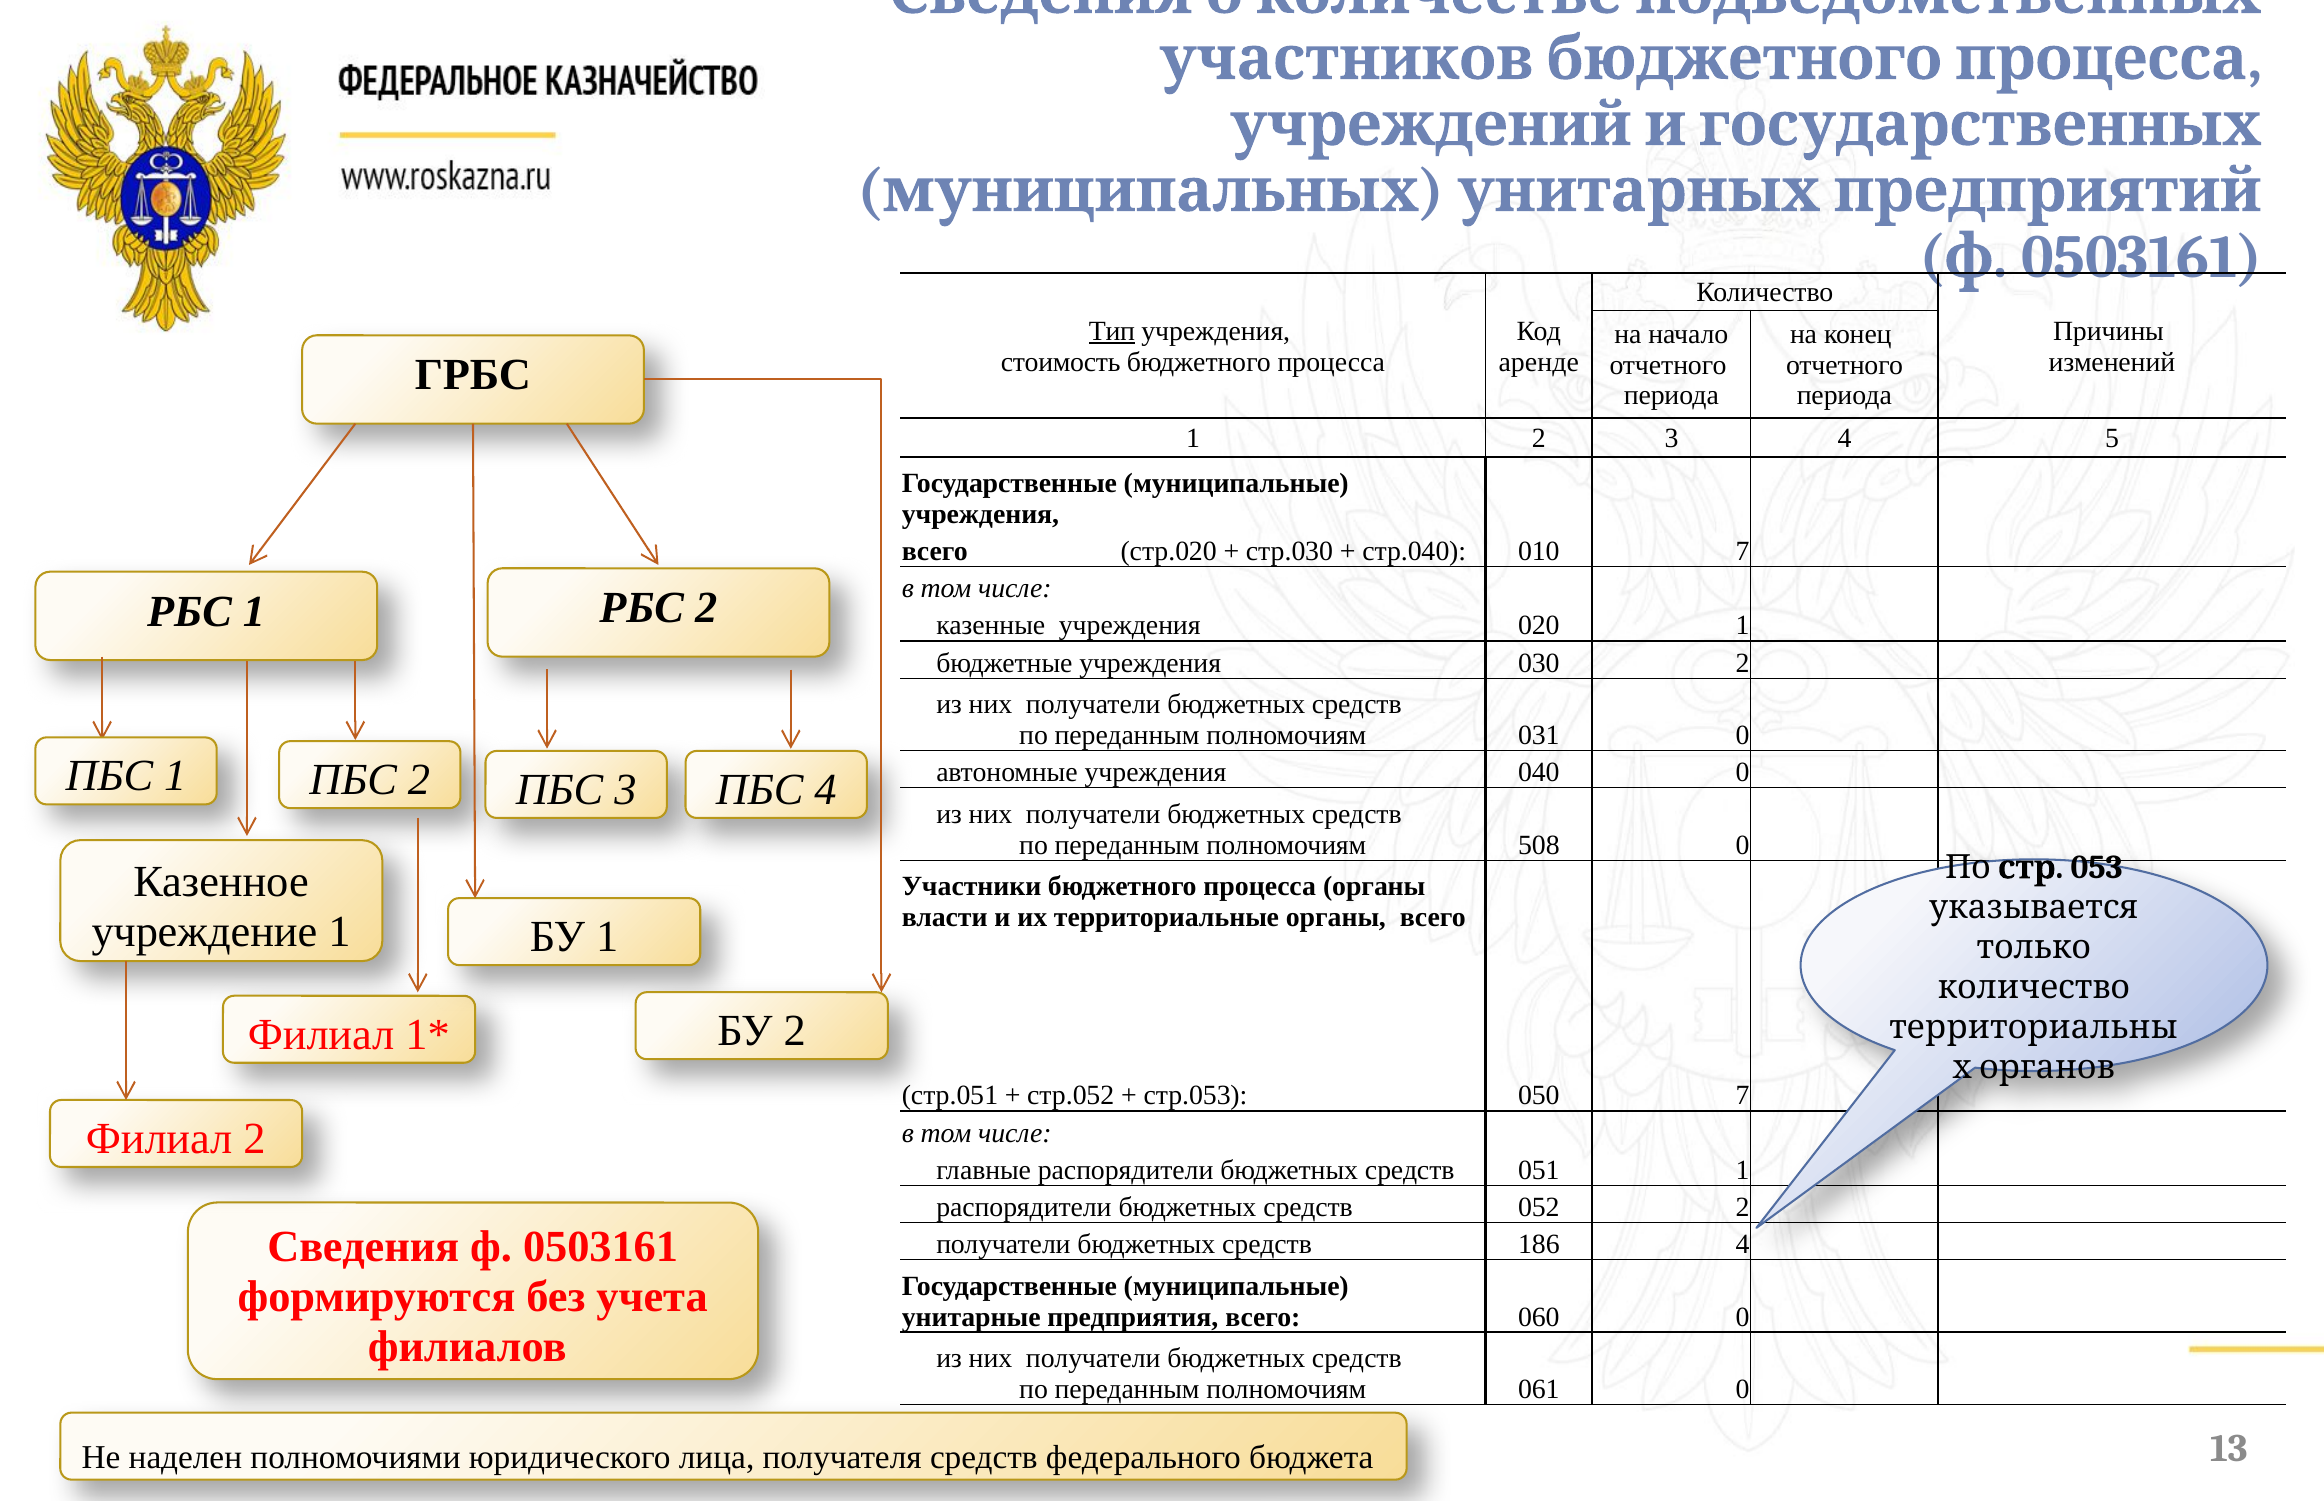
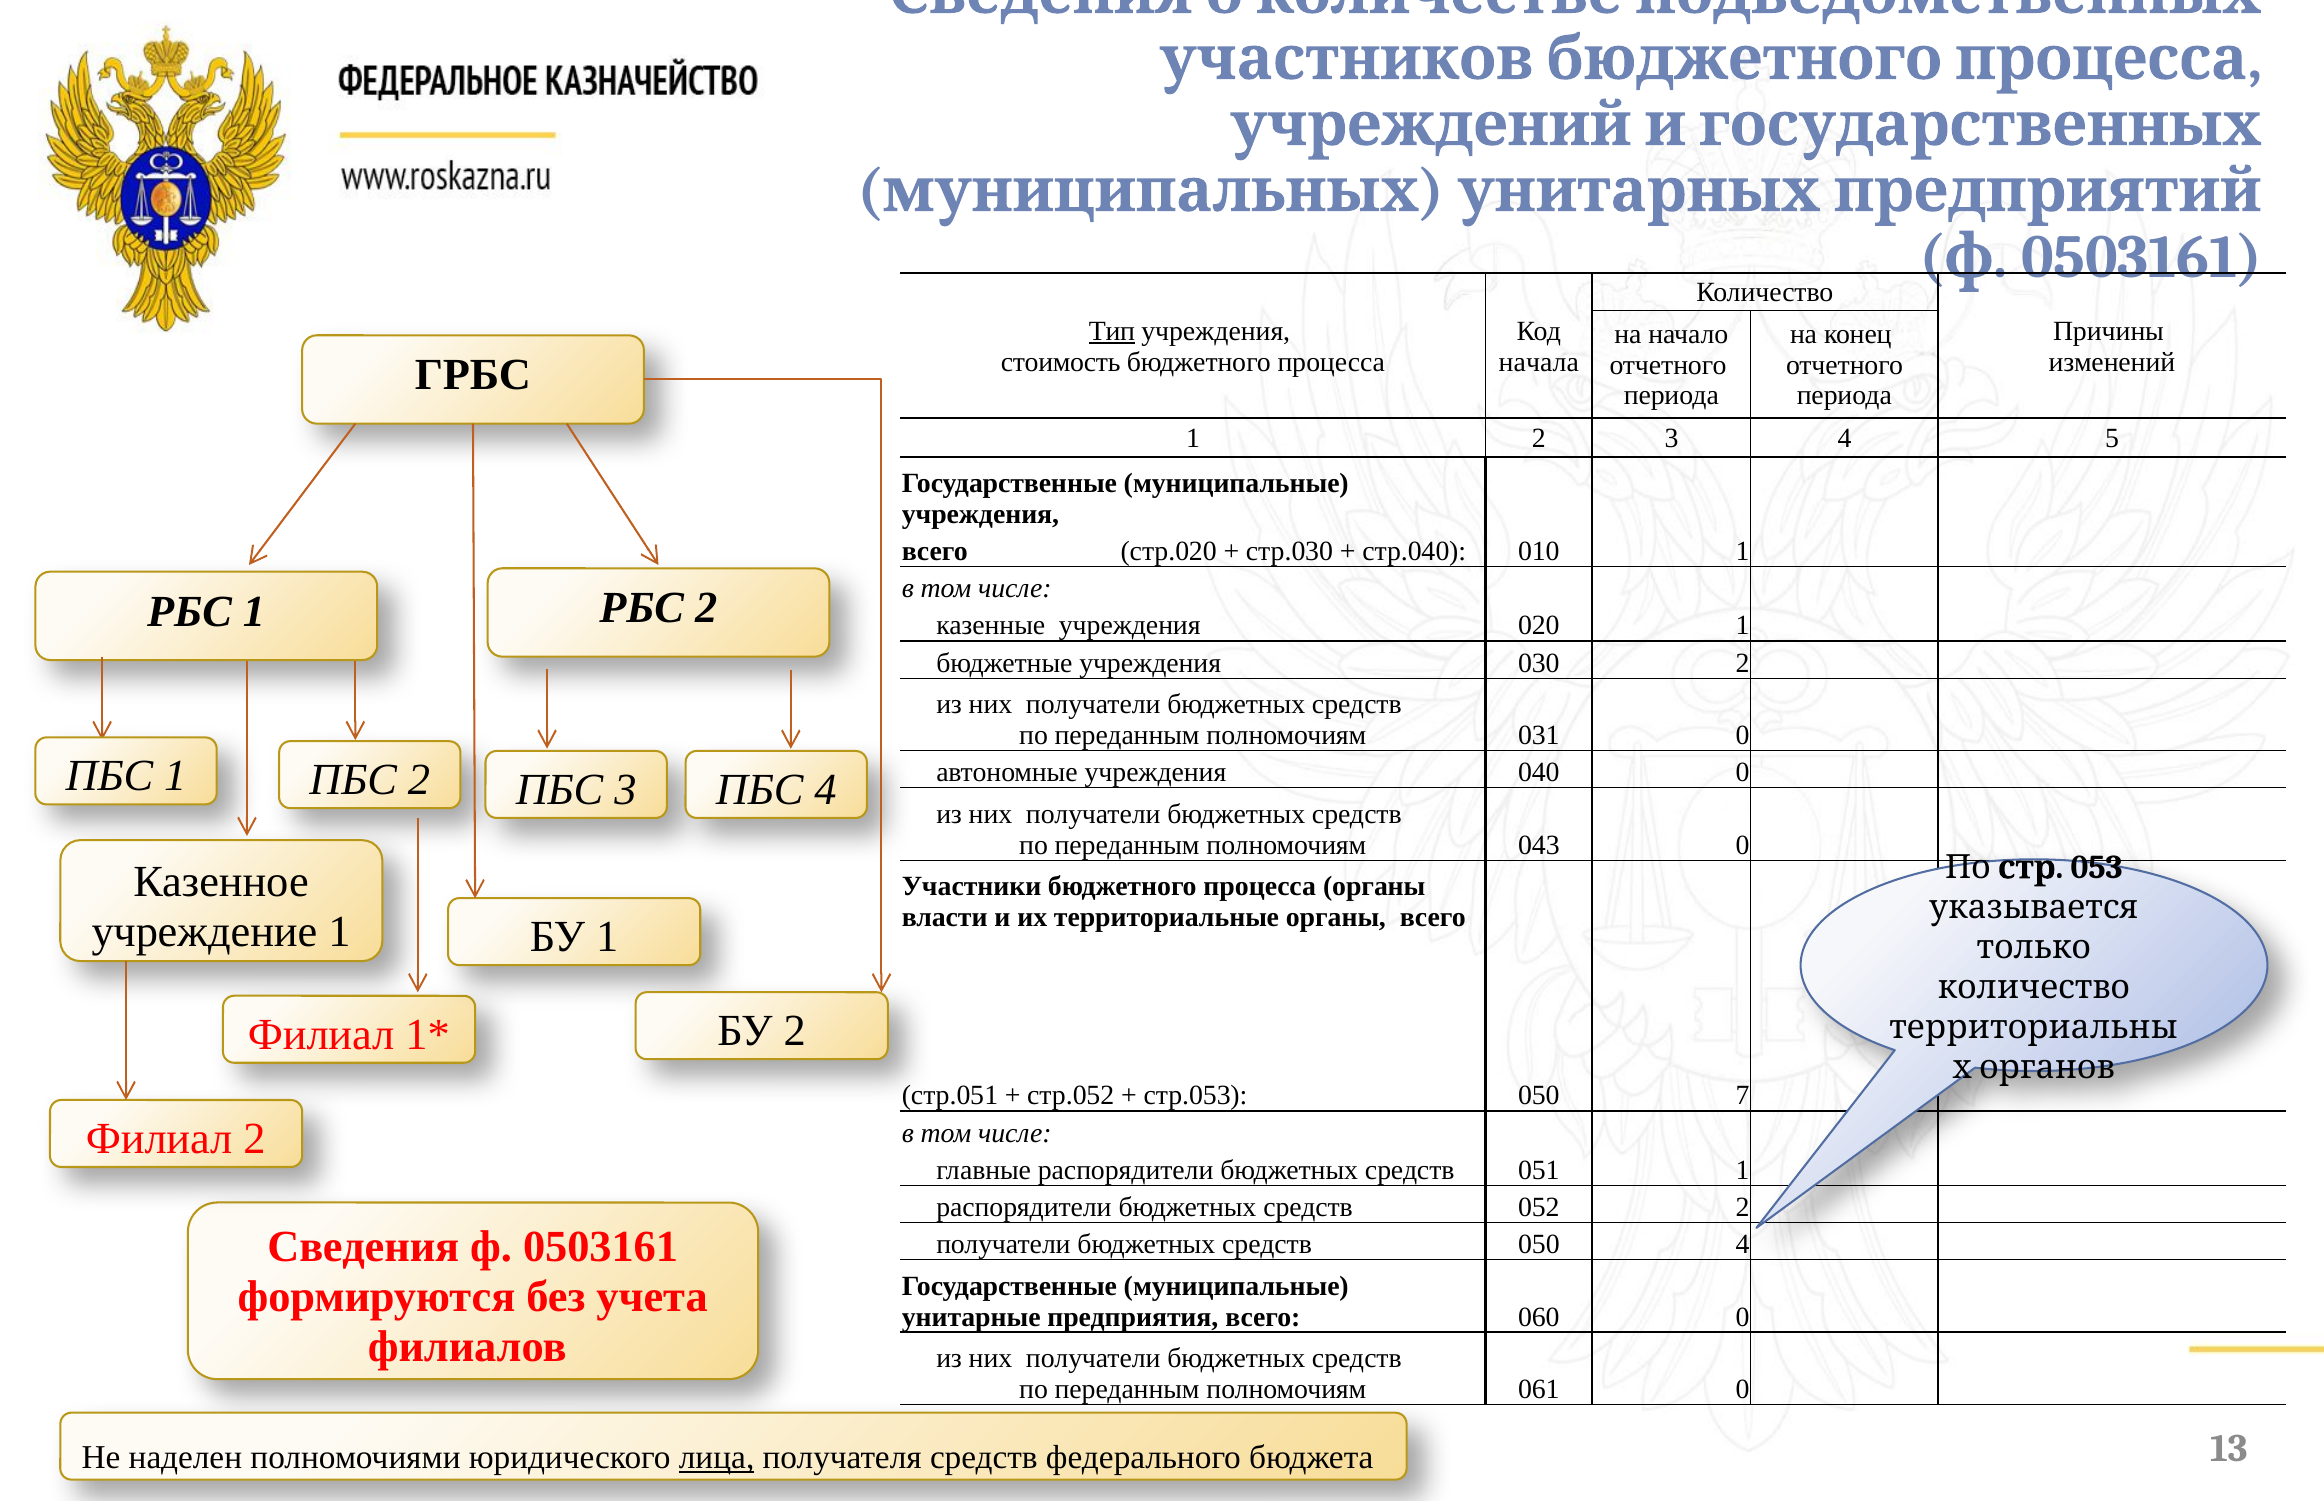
аренде: аренде -> начала (1539, 362)
010 7: 7 -> 1 (1742, 551)
508: 508 -> 043 (1539, 845)
186: 186 -> 050 (1539, 1244)
лица underline: none -> present (717, 1457)
